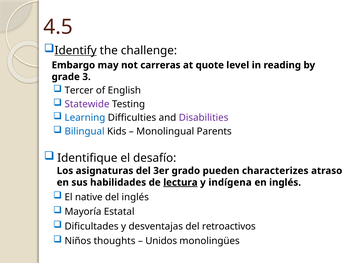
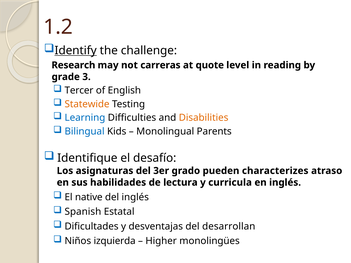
4.5: 4.5 -> 1.2 (58, 27)
Embargo: Embargo -> Research (73, 65)
Statewide colour: purple -> orange (87, 104)
Disabilities colour: purple -> orange (204, 118)
lectura underline: present -> none (180, 183)
indígena: indígena -> curricula (230, 183)
Mayoría: Mayoría -> Spanish (83, 212)
retroactivos: retroactivos -> desarrollan (229, 227)
thoughts: thoughts -> izquierda (115, 241)
Unidos: Unidos -> Higher (161, 241)
